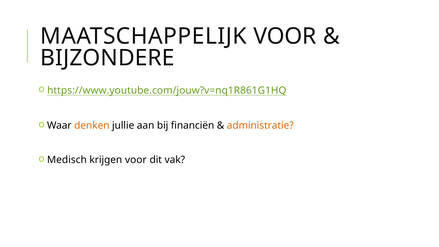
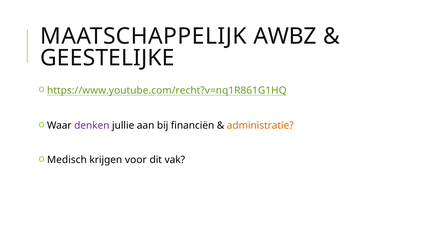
MAATSCHAPPELIJK VOOR: VOOR -> AWBZ (285, 36)
BIJZONDERE: BIJZONDERE -> GEESTELIJKE (107, 58)
https://www.youtube.com/jouw?v=nq1R861G1HQ: https://www.youtube.com/jouw?v=nq1R861G1HQ -> https://www.youtube.com/recht?v=nq1R861G1HQ (167, 91)
denken colour: orange -> purple (92, 125)
